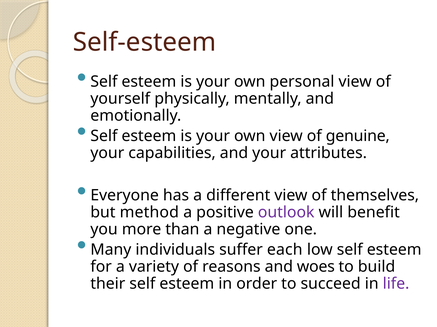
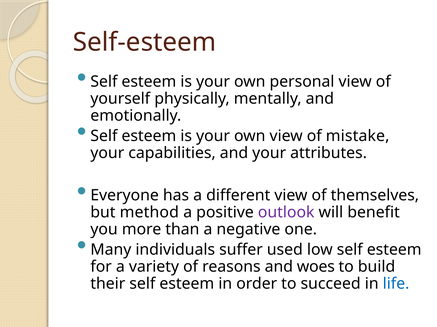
genuine: genuine -> mistake (358, 136)
each: each -> used (285, 250)
life colour: purple -> blue (396, 284)
